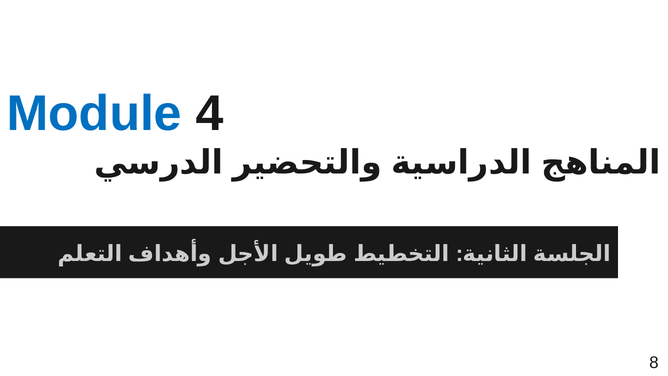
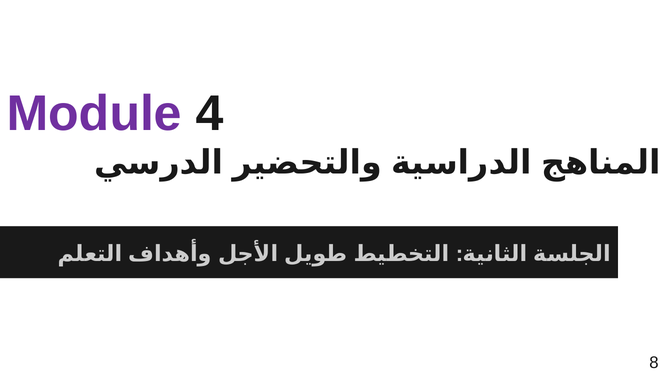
Module colour: blue -> purple (94, 114)
